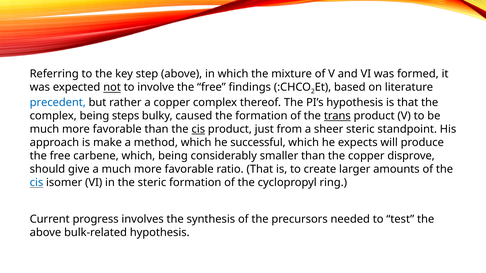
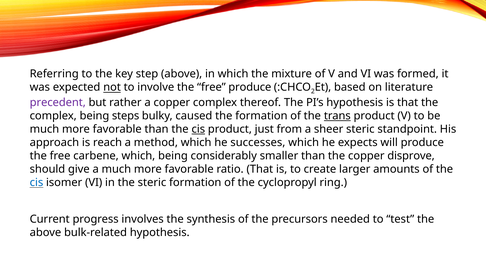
free findings: findings -> produce (250, 87)
precedent colour: blue -> purple (58, 103)
make: make -> reach (108, 143)
successful: successful -> successes (258, 143)
